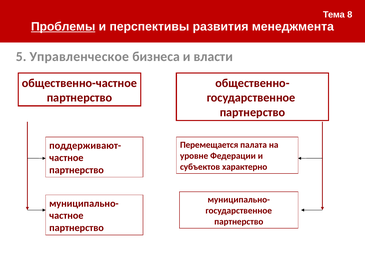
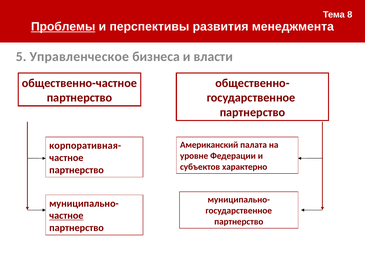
Перемещается: Перемещается -> Американский (209, 145)
поддерживают-: поддерживают- -> корпоративная- (85, 145)
частное underline: none -> present (66, 215)
